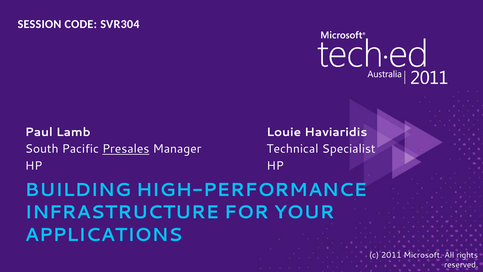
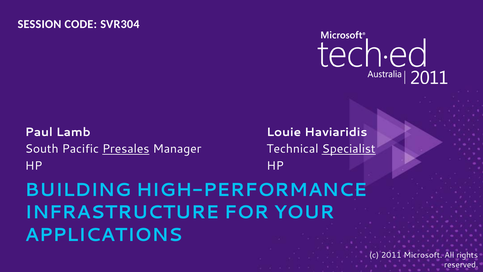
Specialist underline: none -> present (349, 149)
